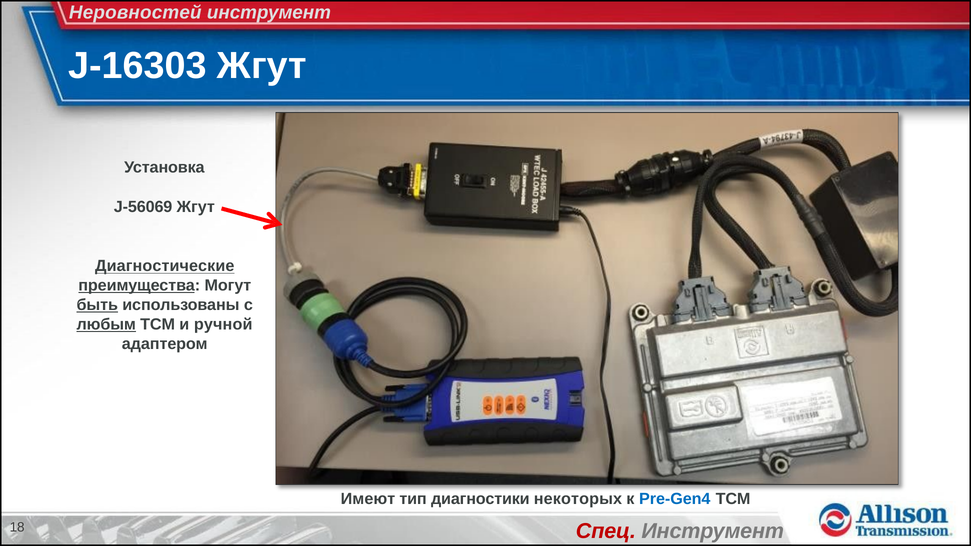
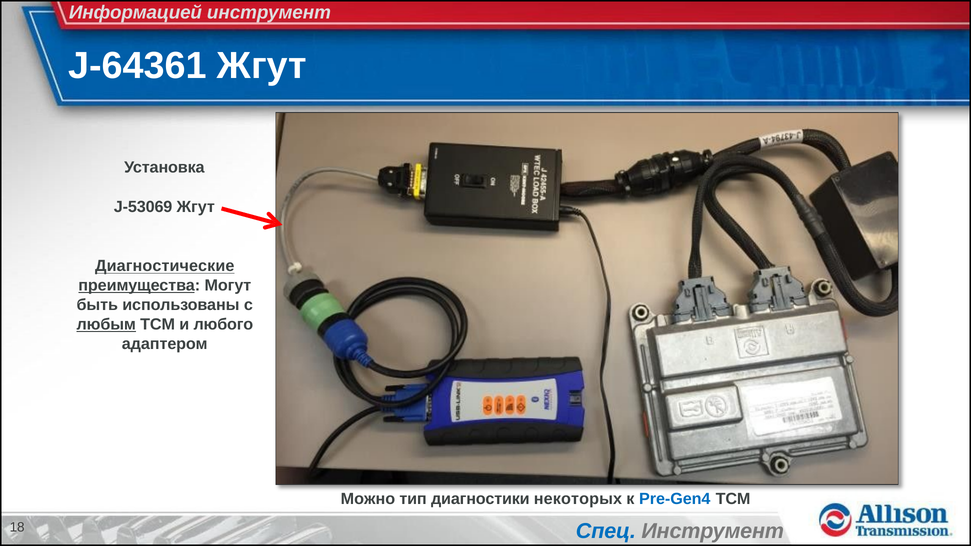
Неровностей: Неровностей -> Информацией (135, 13)
J-16303: J-16303 -> J-64361 (138, 66)
J-56069: J-56069 -> J-53069 (143, 207)
быть underline: present -> none (97, 305)
ручной: ручной -> любого (223, 324)
Имеют: Имеют -> Можно (368, 499)
Спец colour: red -> blue (606, 531)
